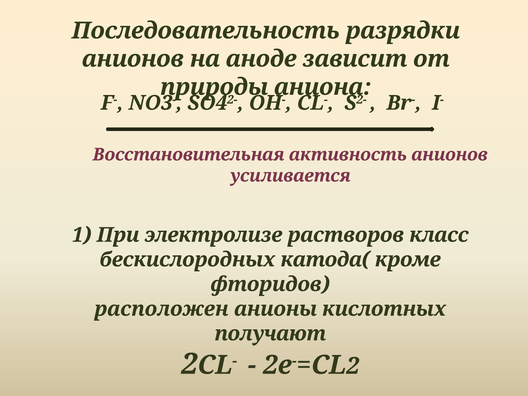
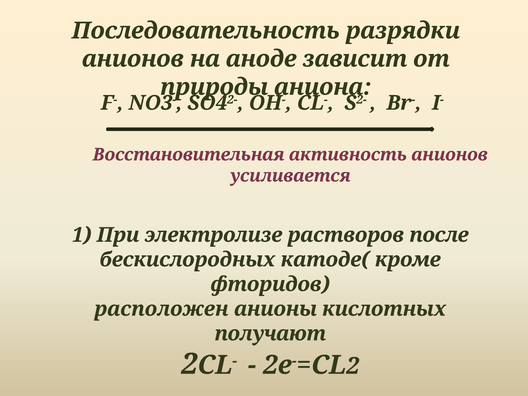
класс: класс -> после (439, 235)
катода(: катода( -> катоде( (325, 260)
